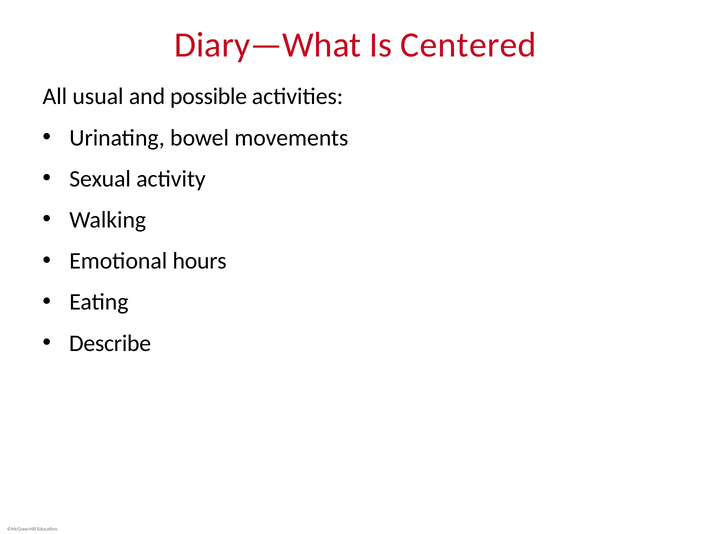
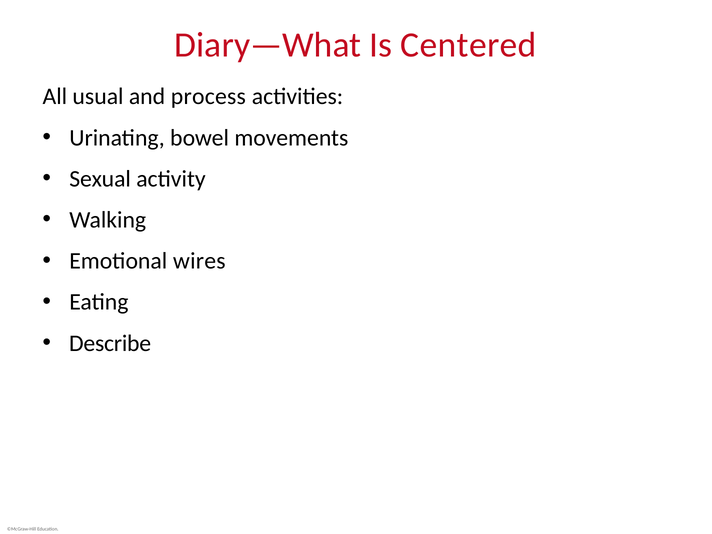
possible: possible -> process (208, 97)
hours: hours -> wires (199, 261)
